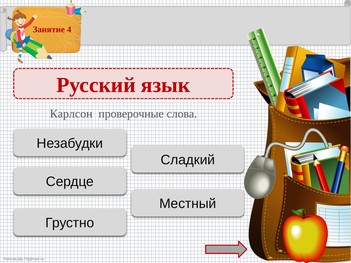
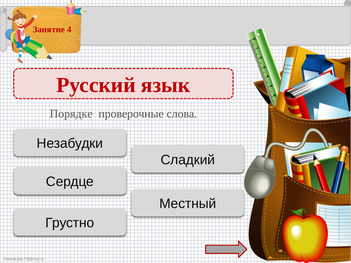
Карлсон: Карлсон -> Порядке (71, 114)
